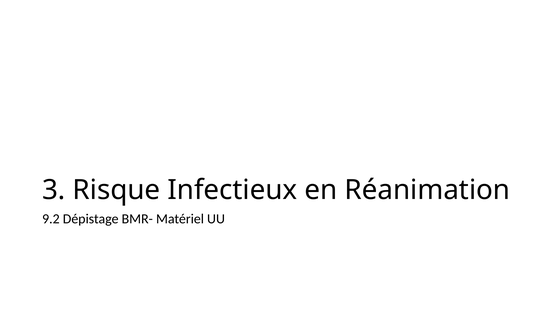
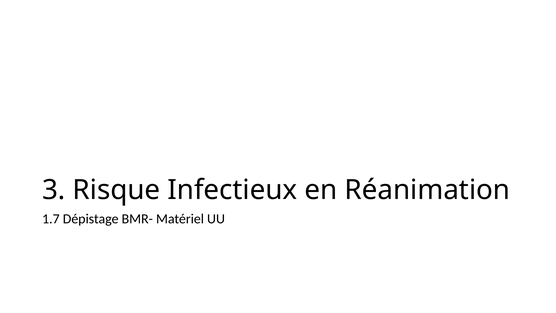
9.2: 9.2 -> 1.7 (51, 219)
